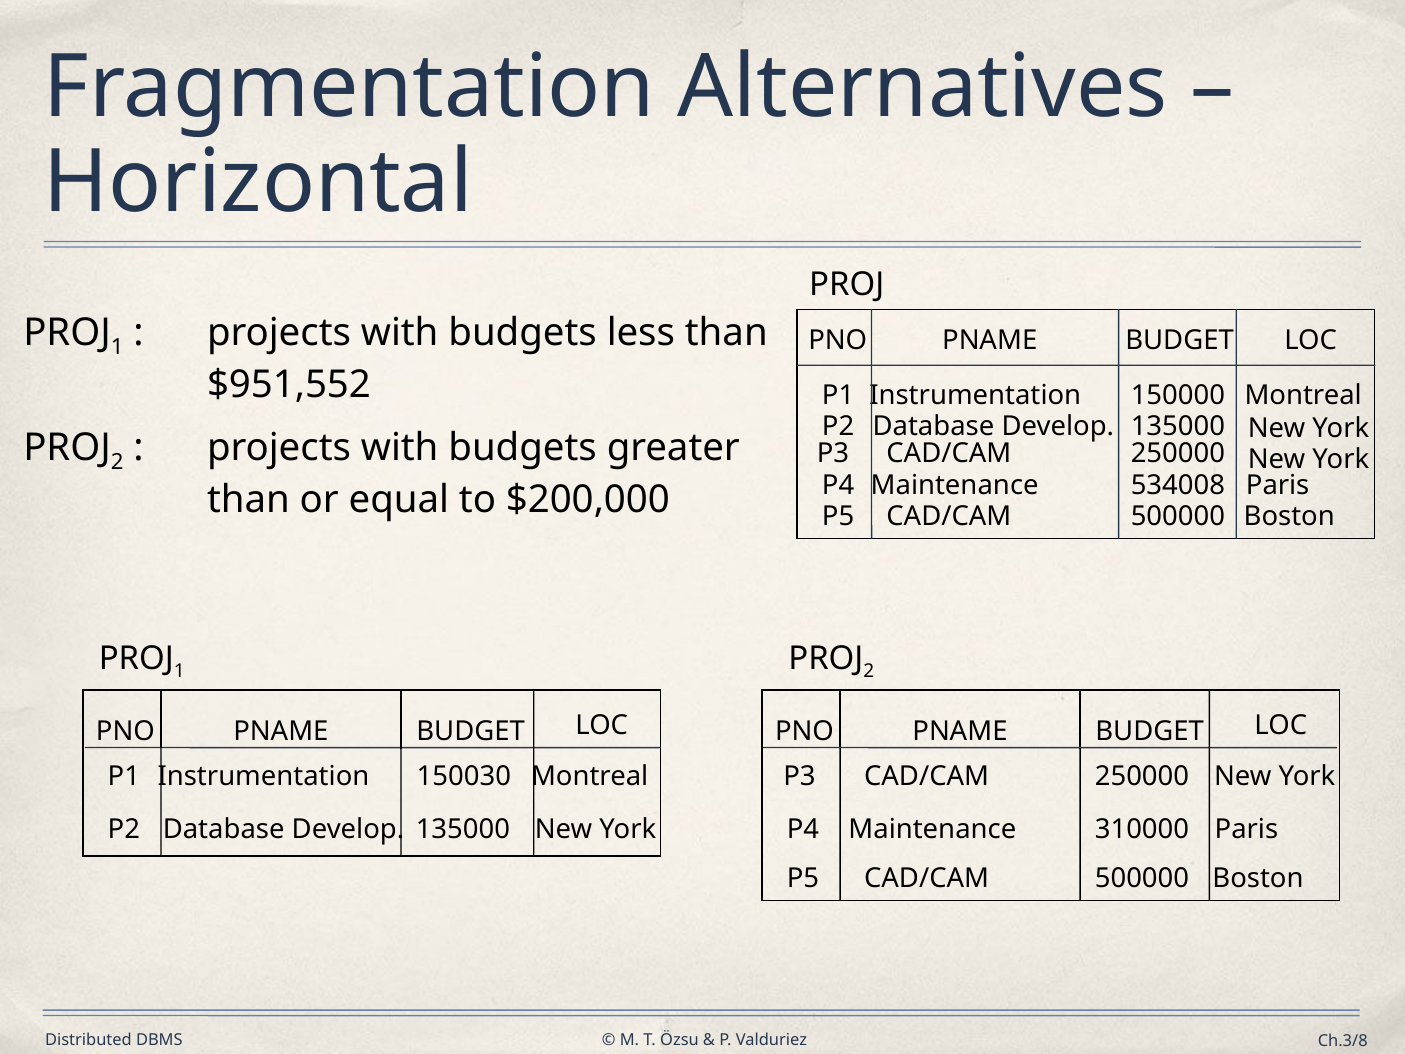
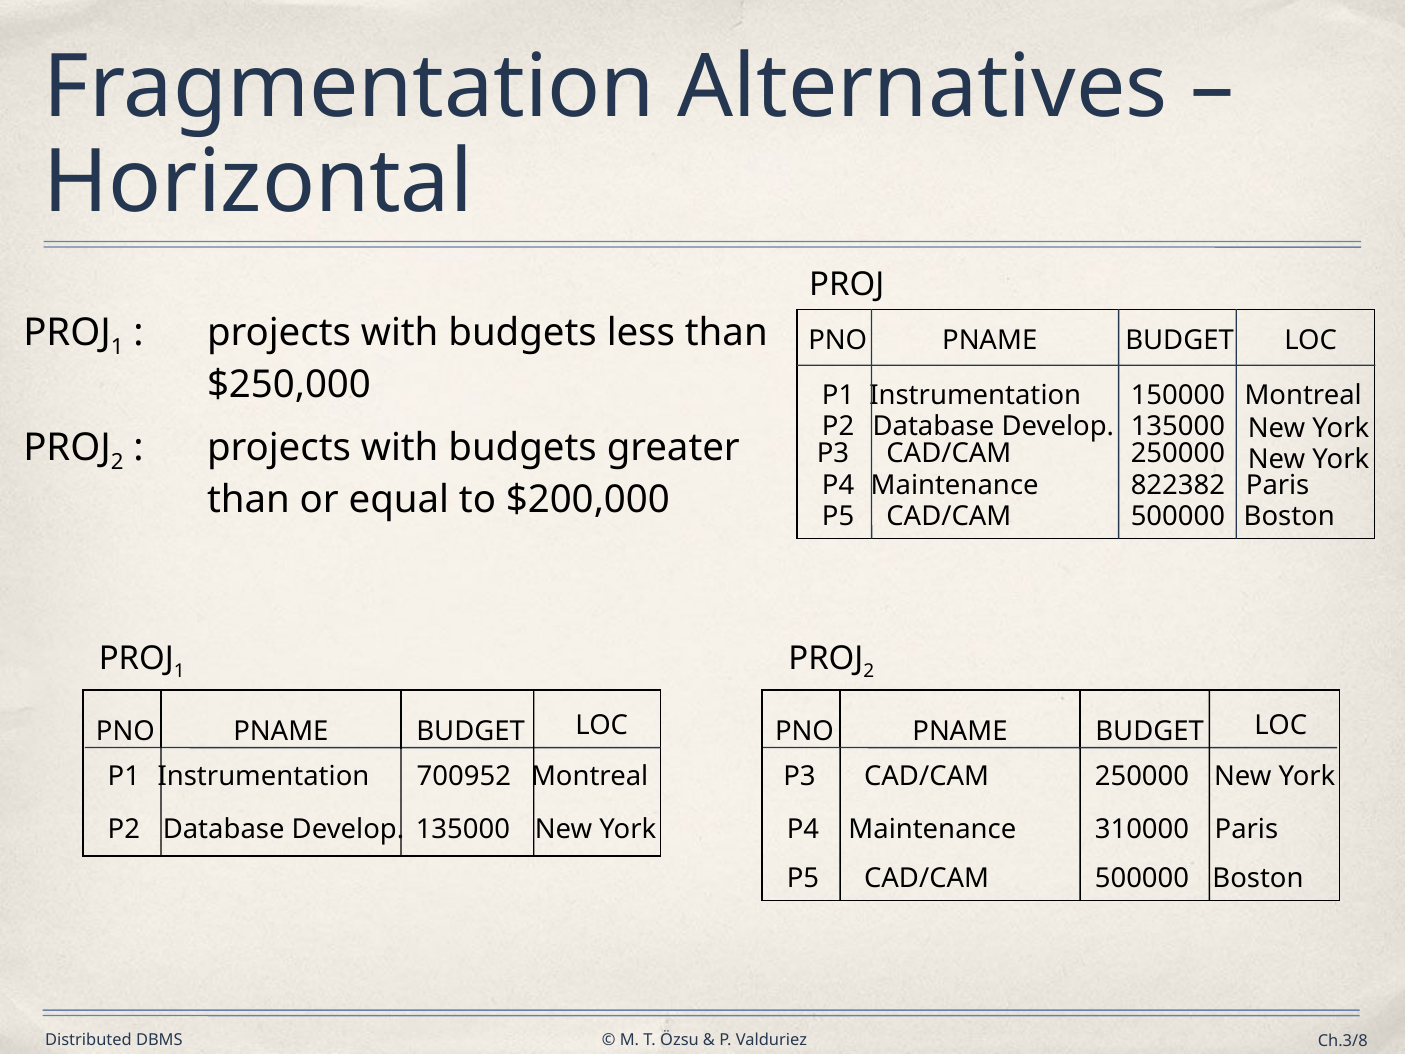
$951,552: $951,552 -> $250,000 (289, 385)
534008: 534008 -> 822382 (1178, 485)
150030: 150030 -> 700952 (464, 776)
